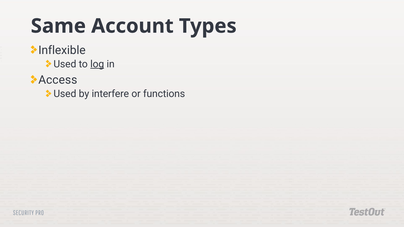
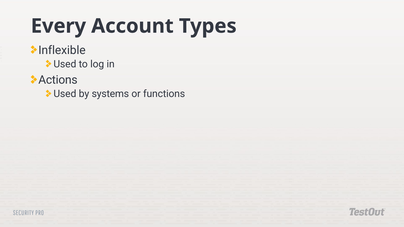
Same: Same -> Every (58, 26)
log underline: present -> none (97, 64)
Access: Access -> Actions (58, 80)
interfere: interfere -> systems (110, 94)
